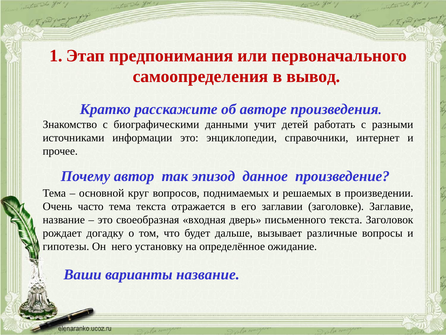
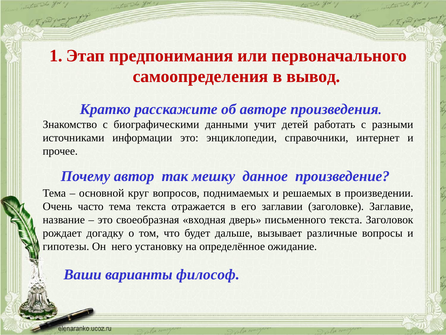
эпизод: эпизод -> мешку (214, 176)
варианты название: название -> философ (208, 274)
